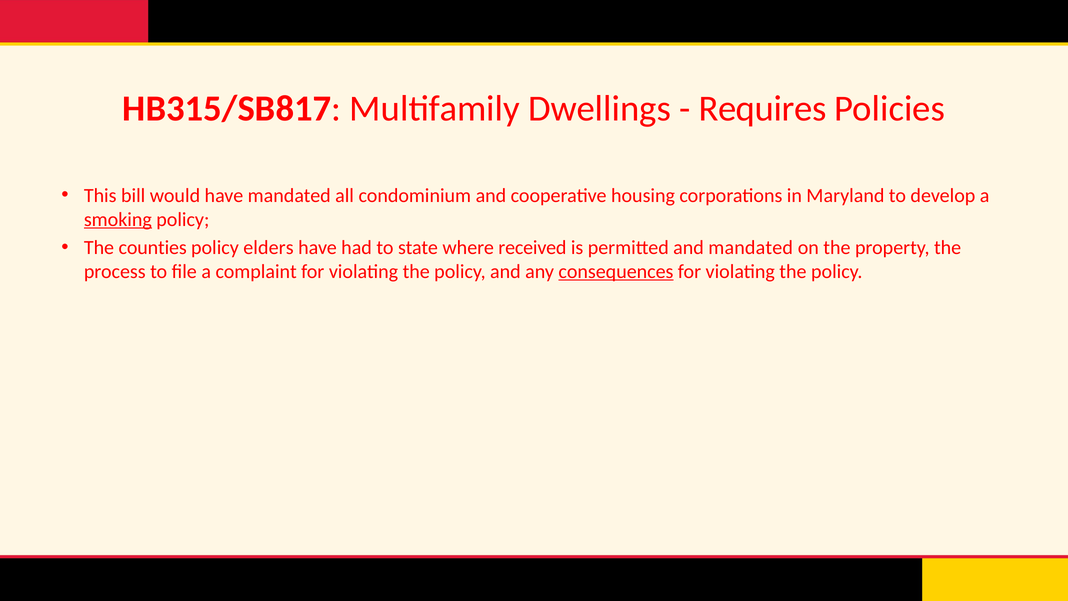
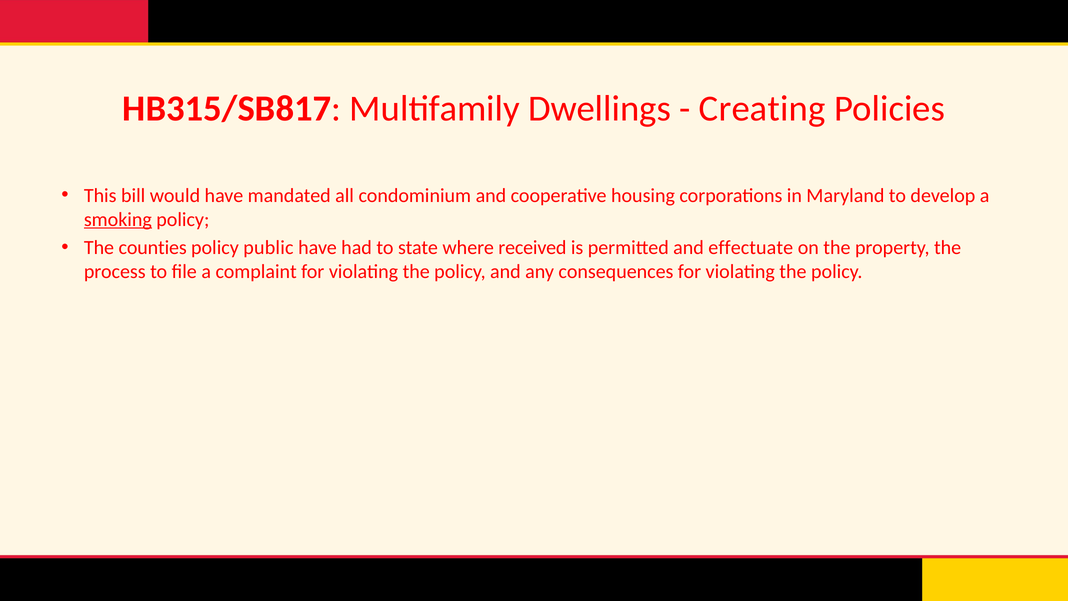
Requires: Requires -> Creating (762, 108)
elders: elders -> public (268, 247)
and mandated: mandated -> effectuate (751, 247)
consequences underline: present -> none (616, 271)
